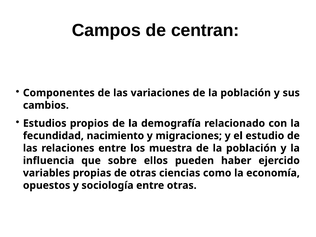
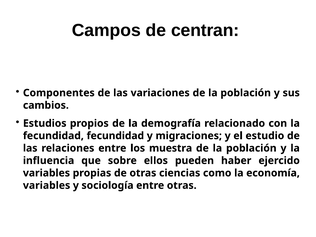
fecundidad nacimiento: nacimiento -> fecundidad (115, 136)
opuestos: opuestos -> variables (47, 185)
